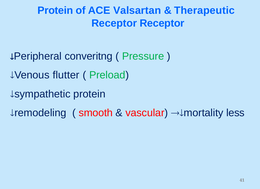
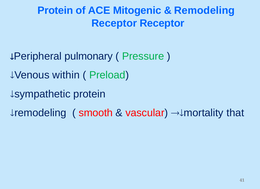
Valsartan: Valsartan -> Mitogenic (137, 11)
Therapeutic: Therapeutic -> Remodeling (204, 11)
converitng: converitng -> pulmonary (89, 56)
flutter: flutter -> within (66, 75)
less: less -> that (235, 113)
